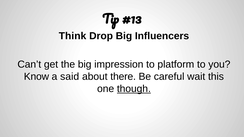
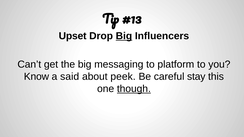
Think: Think -> Upset (73, 36)
Big underline: none -> present (124, 36)
impression: impression -> messaging (119, 65)
there: there -> peek (123, 77)
wait: wait -> stay (196, 77)
